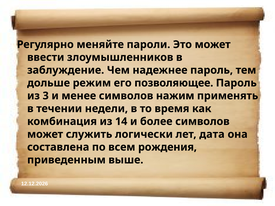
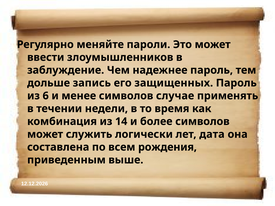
режим: режим -> запись (92, 83)
позволяющее: позволяющее -> защищенных (174, 83)
3: 3 -> 6 (46, 96)
нажим: нажим -> случае (175, 96)
